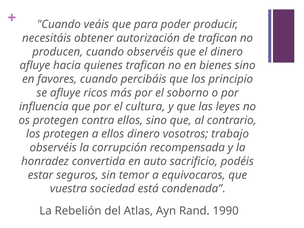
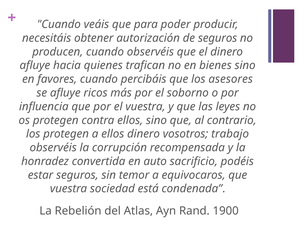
de trafican: trafican -> seguros (218, 38)
principio: principio -> asesores (231, 79)
el cultura: cultura -> vuestra (145, 107)
1990: 1990 -> 1900 (226, 211)
